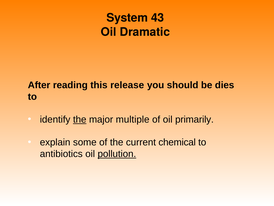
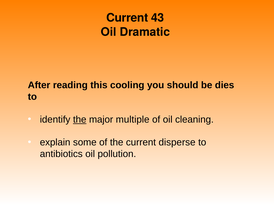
System: System -> Current (127, 18)
release: release -> cooling (127, 85)
primarily: primarily -> cleaning (194, 119)
chemical: chemical -> disperse (177, 142)
pollution underline: present -> none (117, 154)
